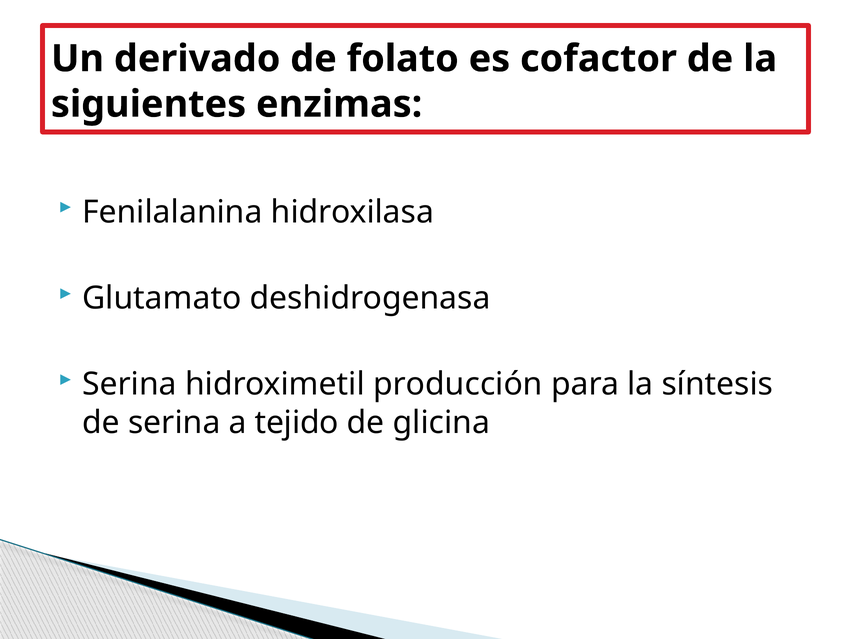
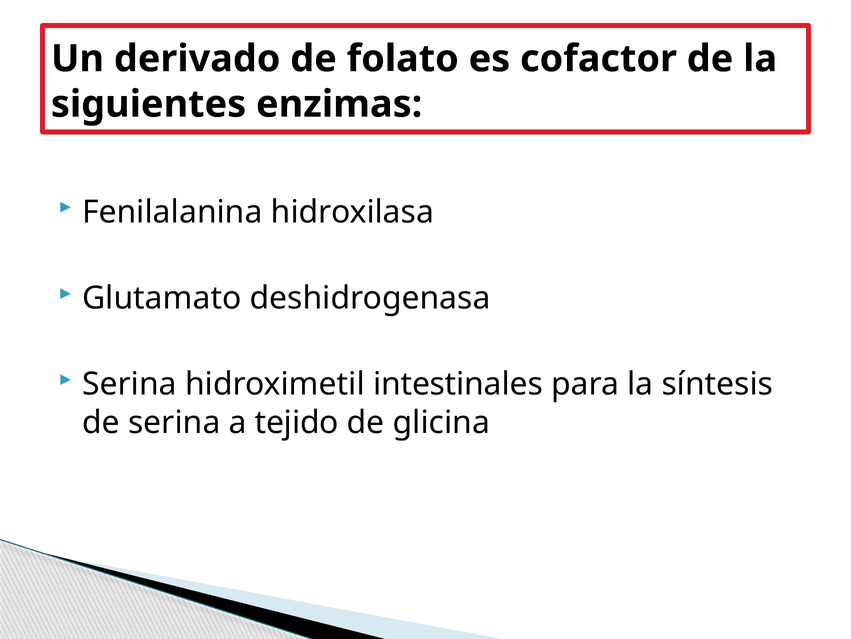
producción: producción -> intestinales (458, 384)
